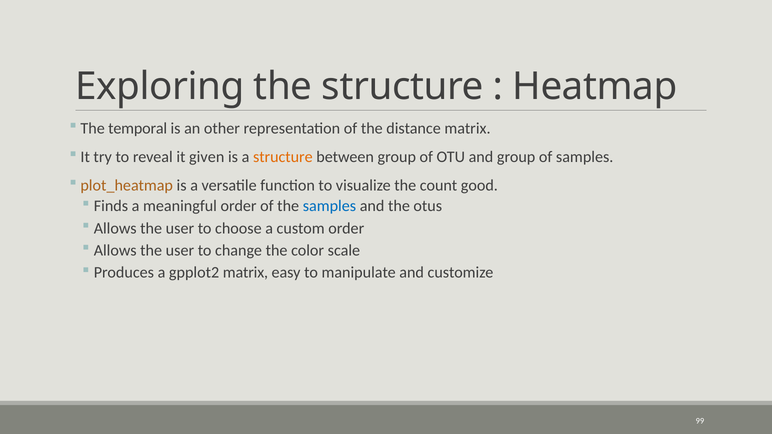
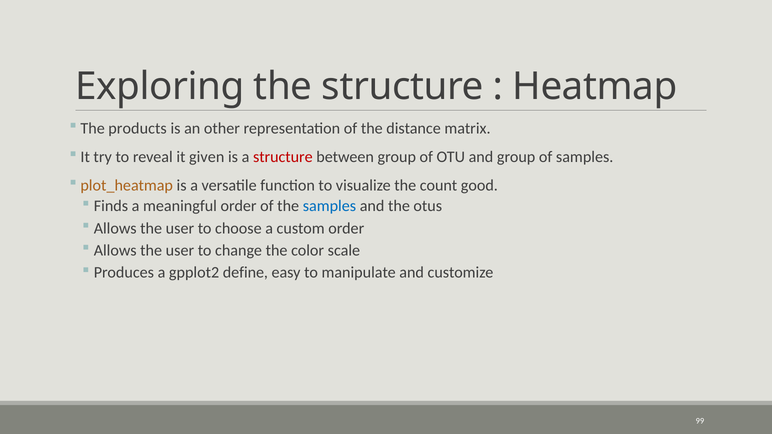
temporal: temporal -> products (138, 128)
structure colour: orange -> red (283, 157)
gpplot2 matrix: matrix -> define (245, 273)
